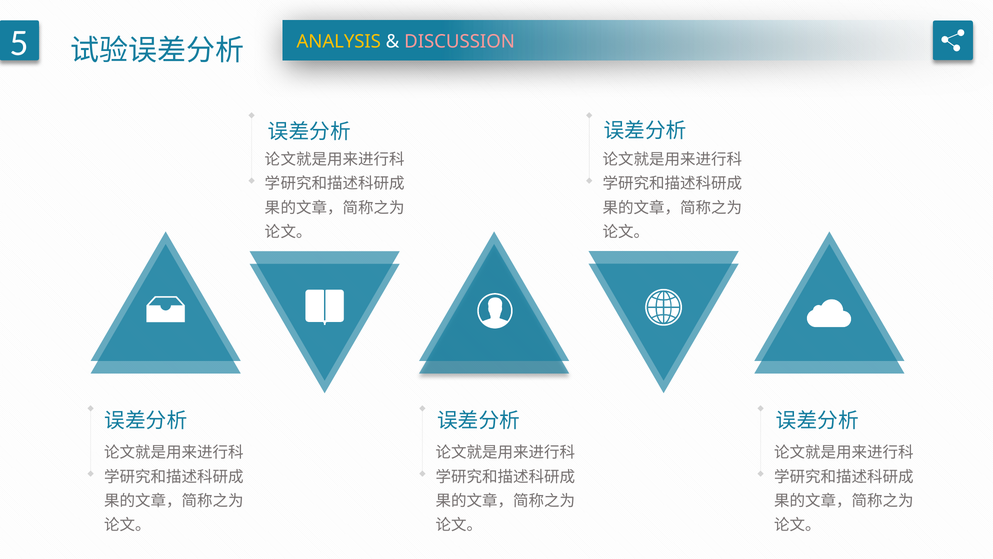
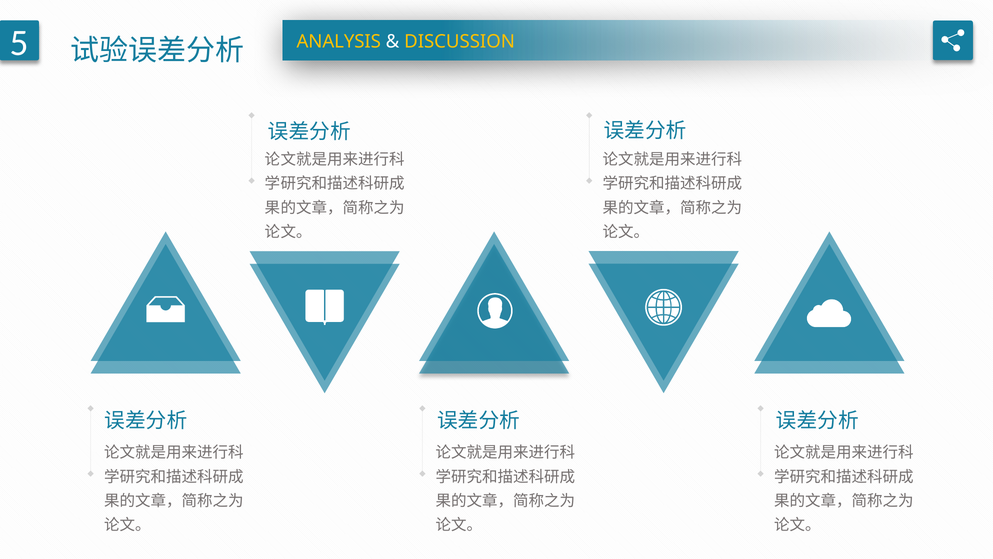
DISCUSSION colour: pink -> yellow (460, 41)
